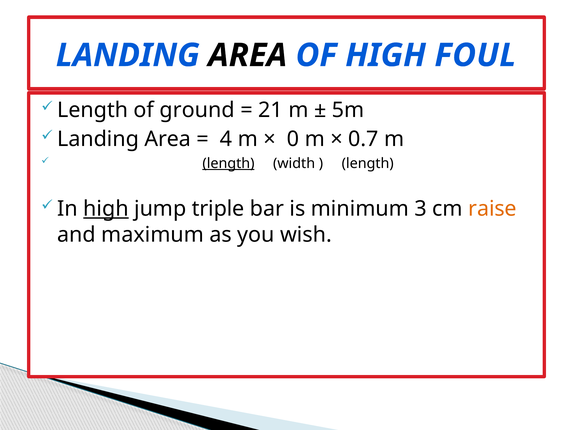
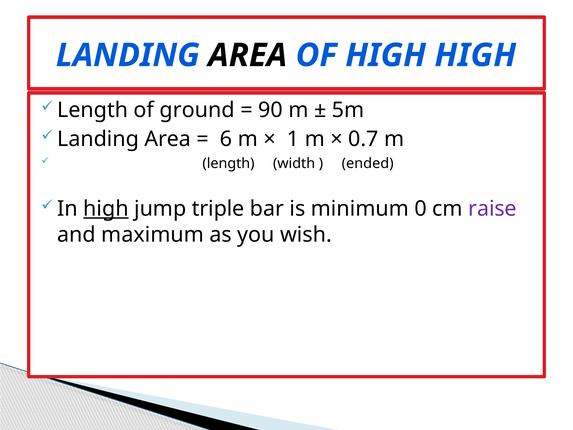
HIGH FOUL: FOUL -> HIGH (475, 55)
21: 21 -> 90 (271, 110)
4: 4 -> 6 (226, 139)
0: 0 -> 1 (293, 139)
length underline: present -> none (228, 163)
length: length -> ended (368, 163)
3: 3 -> 0 (421, 209)
raise colour: orange -> purple (493, 209)
